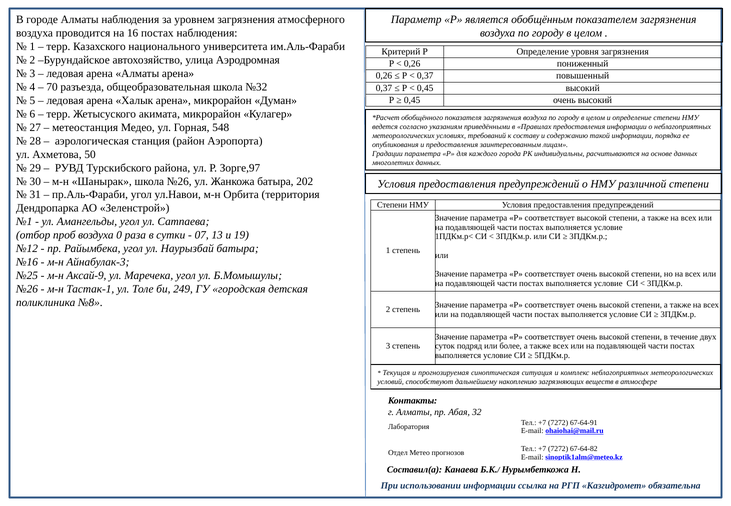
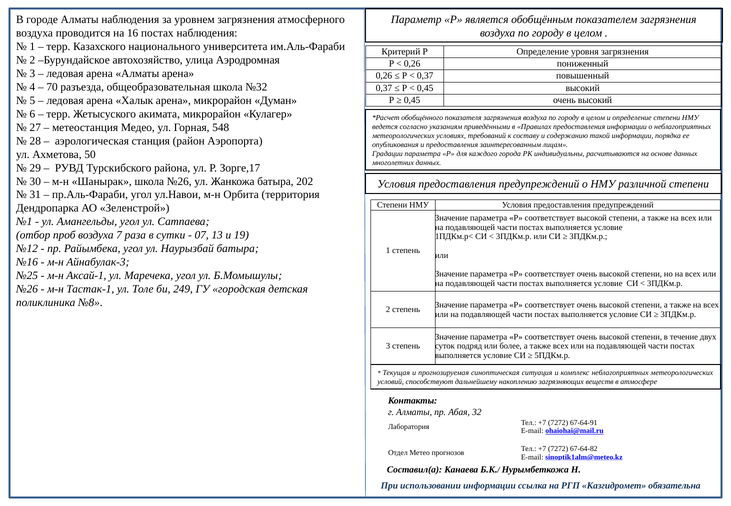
Зорге,97: Зорге,97 -> Зорге,17 (240, 168)
0: 0 -> 7 (119, 235)
Аксай-9: Аксай-9 -> Аксай-1 (86, 276)
